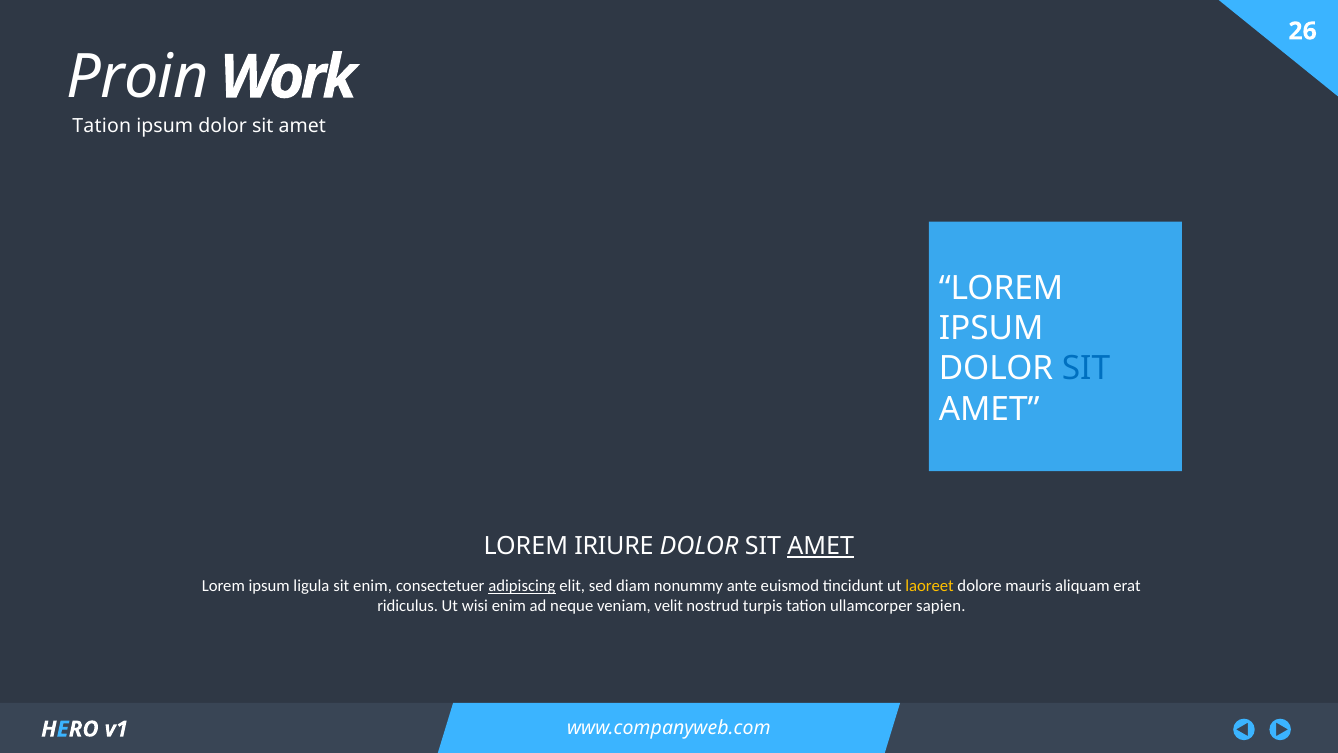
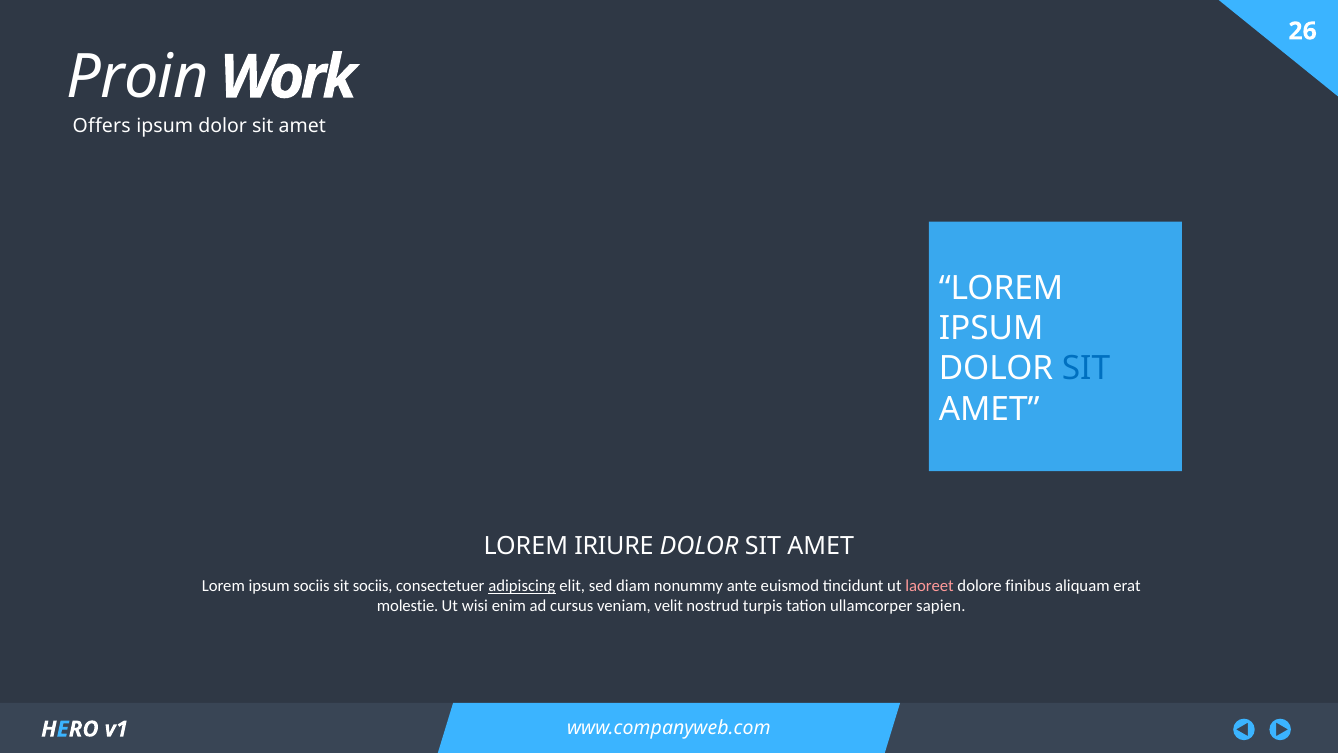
Tation: Tation -> Offers (102, 126)
AMET underline: present -> none (821, 546)
ipsum ligula: ligula -> sociis (312, 586)
sit enim: enim -> sociis (373, 586)
laoreet colour: yellow -> pink (930, 586)
mauris: mauris -> finibus (1028, 586)
ridiculus: ridiculus -> molestie (408, 606)
neque: neque -> cursus (572, 606)
